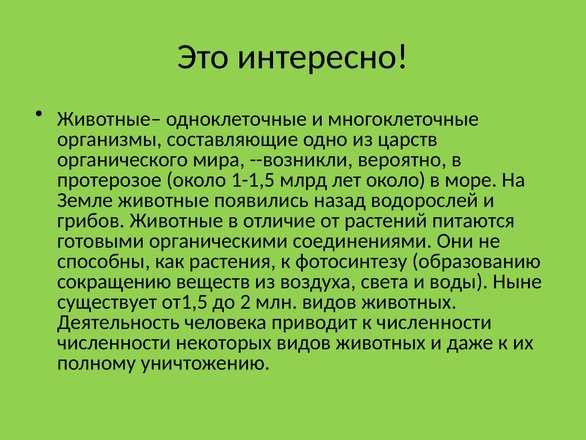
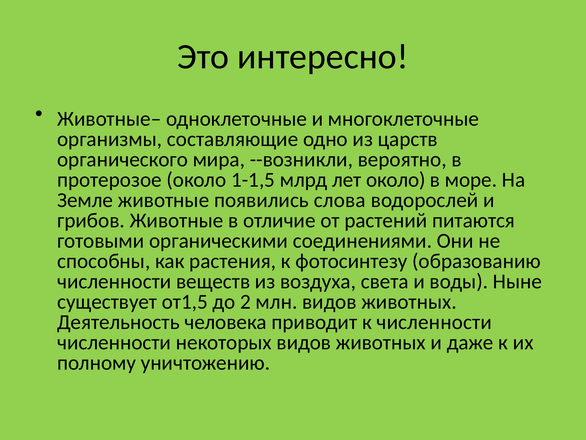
назад: назад -> слова (340, 200)
сокращению: сокращению -> численности (114, 281)
